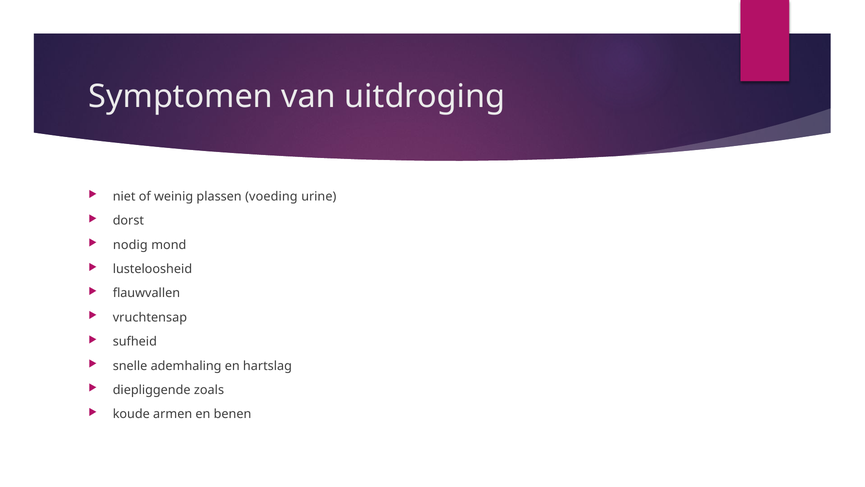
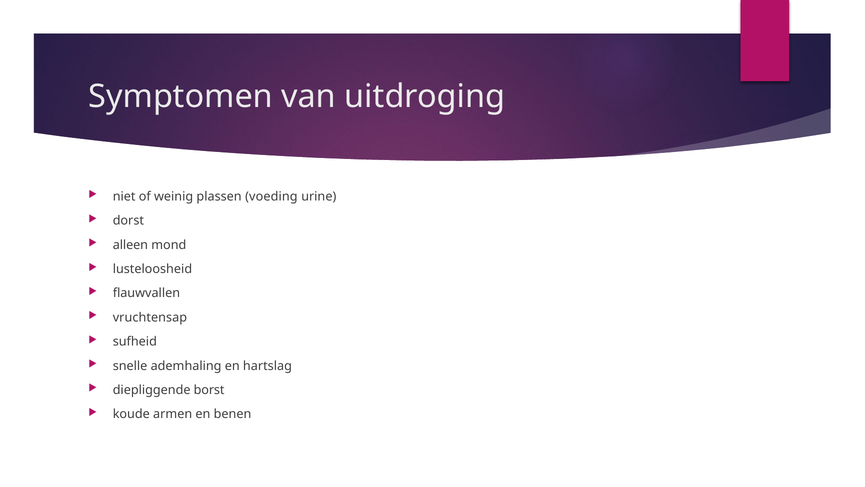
nodig: nodig -> alleen (130, 245)
zoals: zoals -> borst (209, 390)
